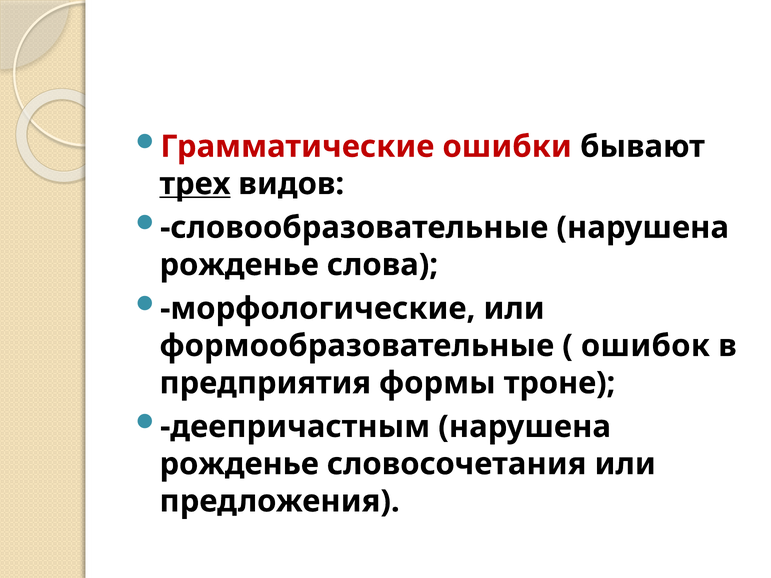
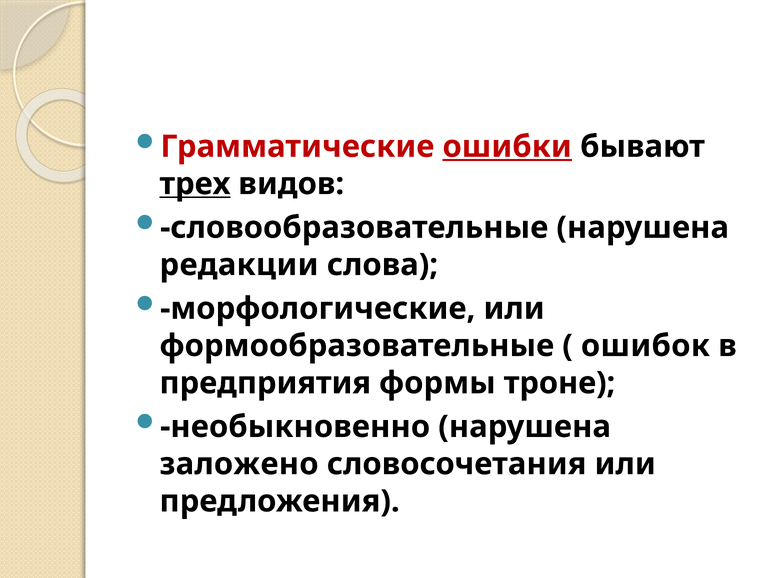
ошибки underline: none -> present (507, 147)
рожденье: рожденье -> редакции (239, 265)
деепричастным: деепричастным -> необыкновенно (295, 427)
рожденье: рожденье -> заложено (239, 464)
